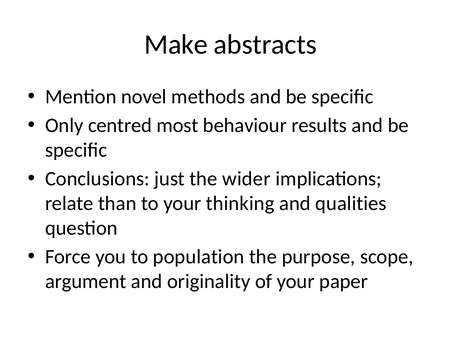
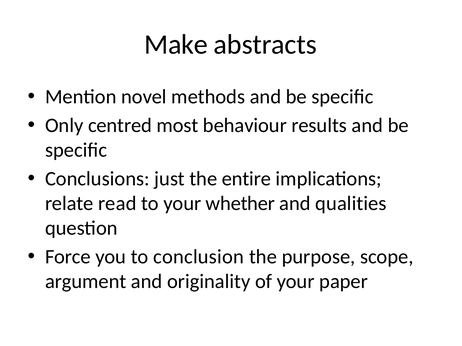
wider: wider -> entire (246, 179)
than: than -> read (117, 204)
thinking: thinking -> whether (240, 204)
population: population -> conclusion (199, 257)
